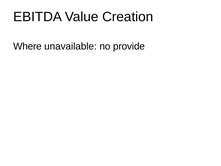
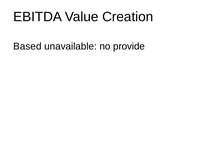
Where: Where -> Based (27, 46)
